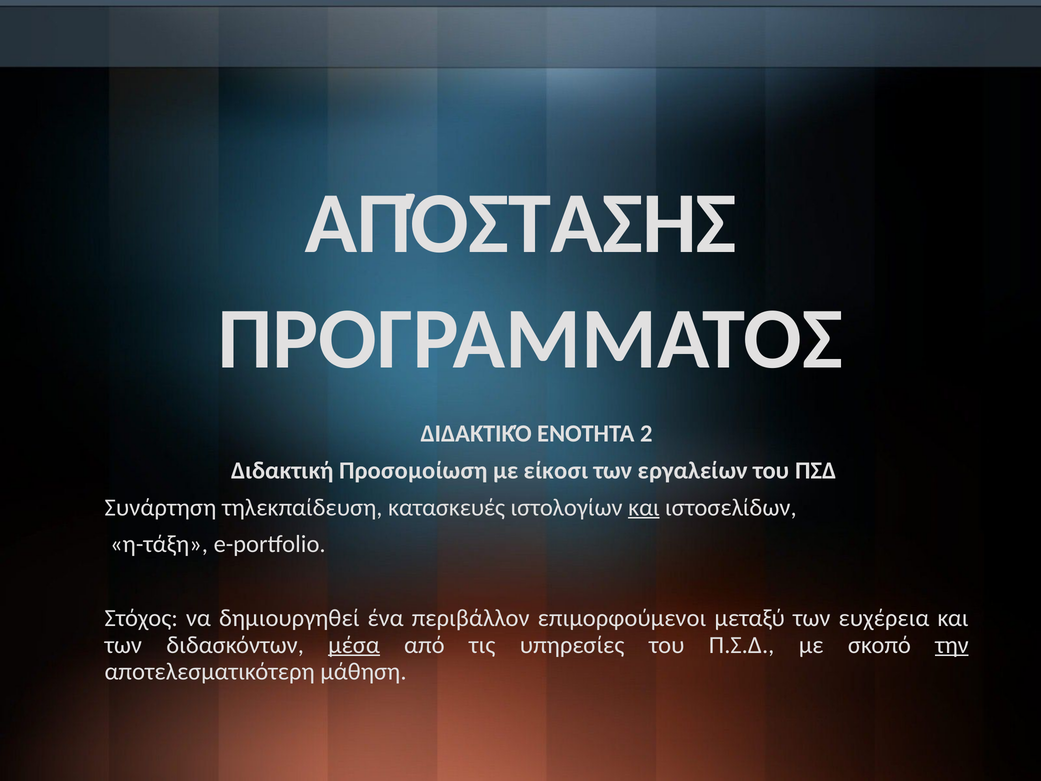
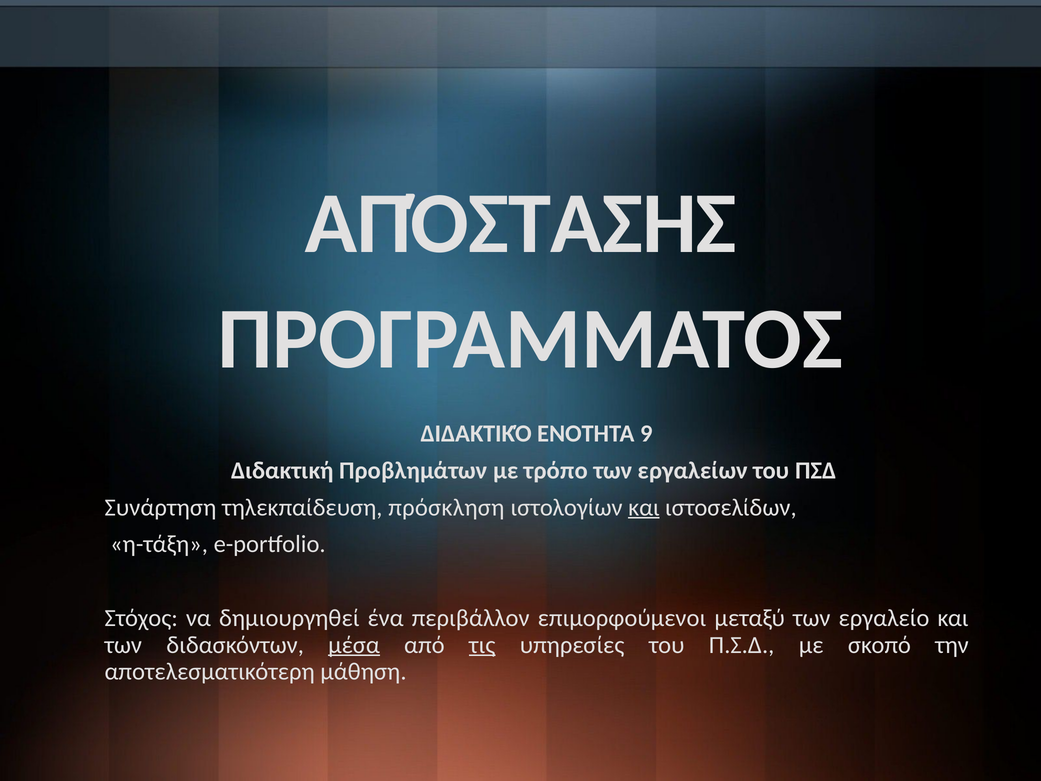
2: 2 -> 9 (646, 433)
Προσομοίωση: Προσομοίωση -> Προβλημάτων (413, 470)
είκοσι: είκοσι -> τρόπο (556, 470)
κατασκευές: κατασκευές -> πρόσκληση (446, 507)
ευχέρεια: ευχέρεια -> εργαλείο (884, 618)
τις underline: none -> present (482, 645)
την underline: present -> none (952, 645)
